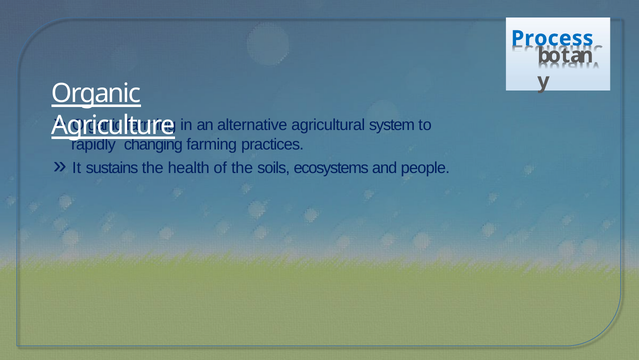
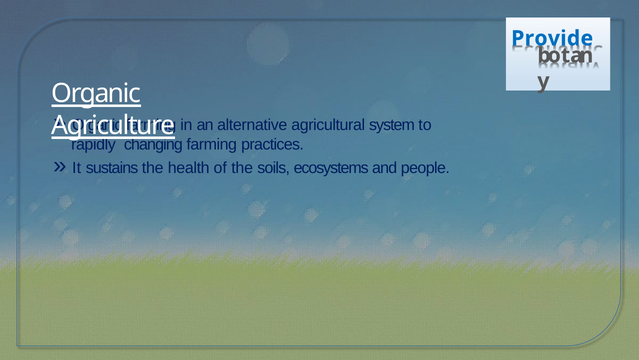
Process: Process -> Provide (552, 38)
